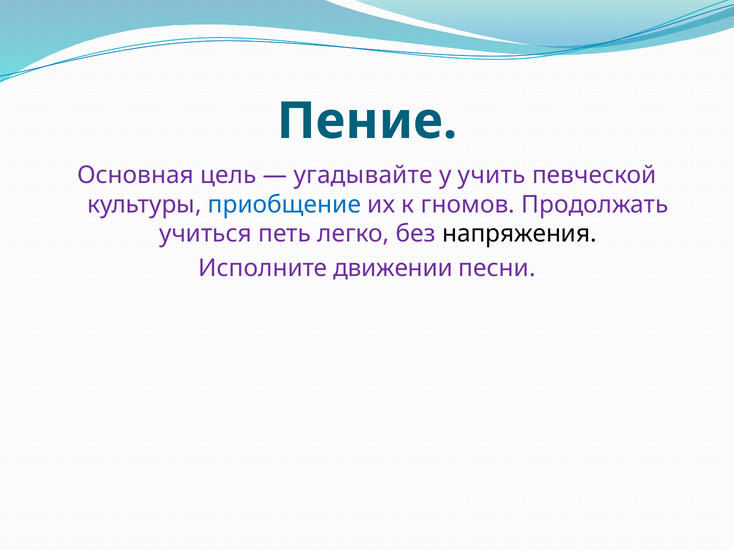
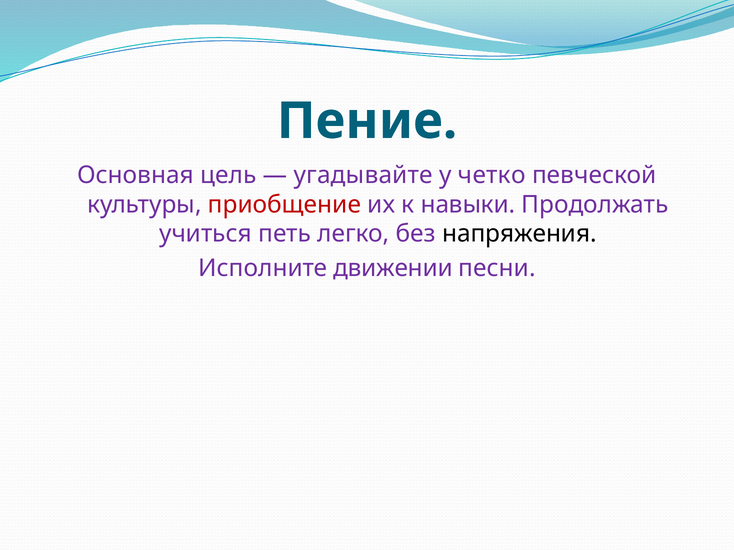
учить: учить -> четко (492, 175)
приобщение colour: blue -> red (285, 205)
гномов: гномов -> навыки (468, 205)
